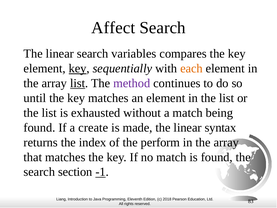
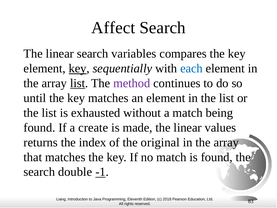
each colour: orange -> blue (191, 68)
syntax: syntax -> values (220, 127)
perform: perform -> original (160, 142)
section: section -> double (75, 172)
